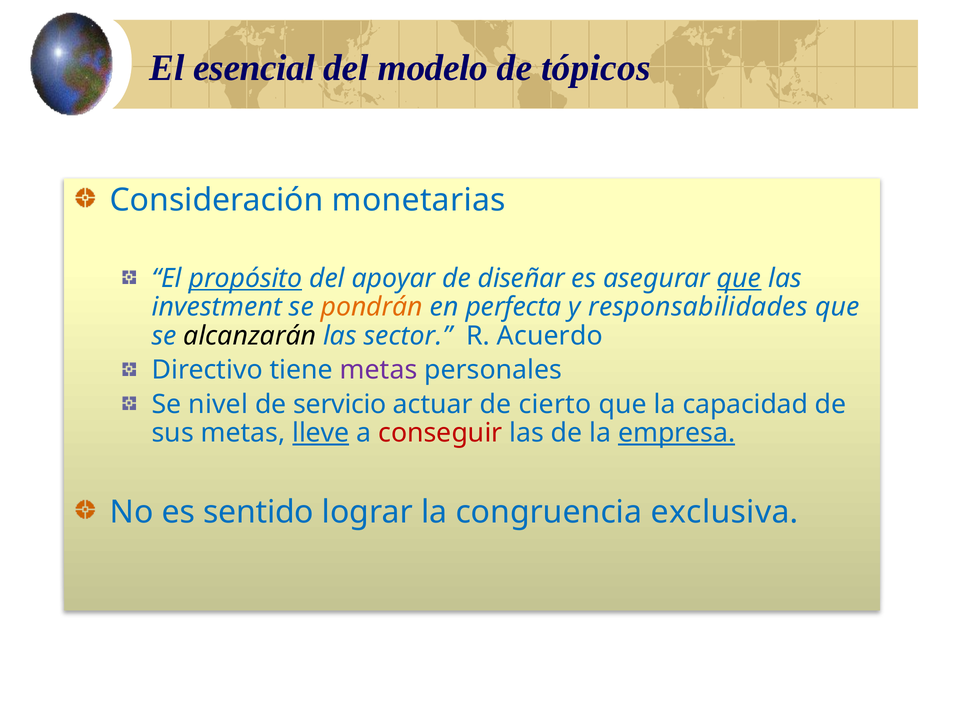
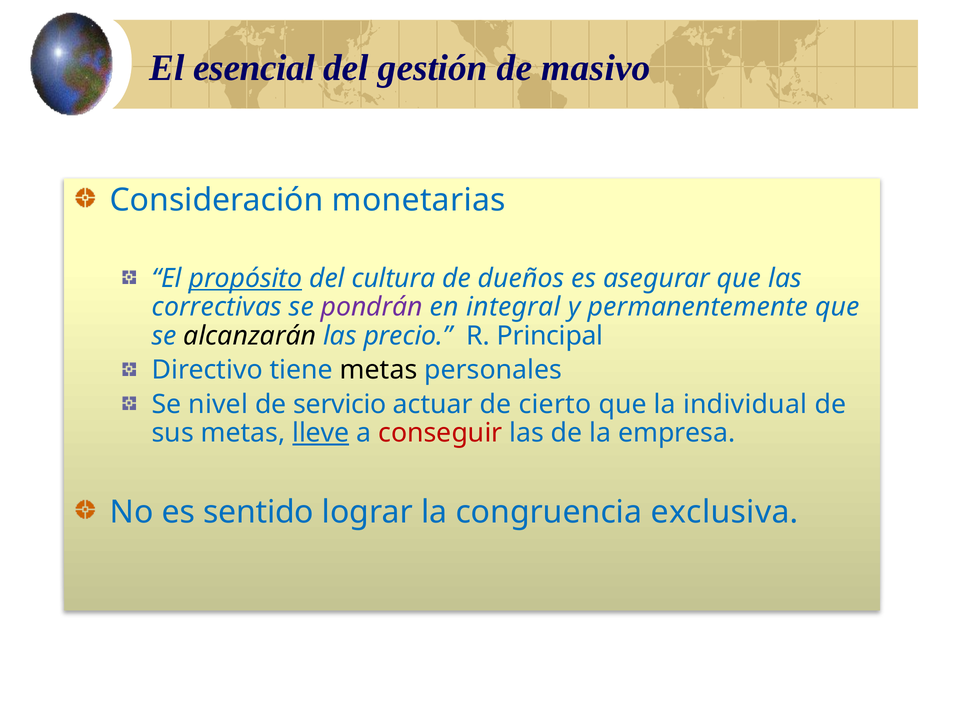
modelo: modelo -> gestión (433, 68)
tópicos: tópicos -> masivo (596, 68)
apoyar: apoyar -> cultura (394, 278)
diseñar: diseñar -> dueños (521, 278)
que underline: present -> none (739, 278)
investment: investment -> correctivas (217, 307)
pondrán colour: orange -> purple (372, 307)
perfecta: perfecta -> integral (513, 307)
responsabilidades: responsabilidades -> permanentemente (698, 307)
sector: sector -> precio (408, 336)
Acuerdo: Acuerdo -> Principal (550, 336)
metas colour: purple -> black (379, 370)
capacidad: capacidad -> individual (745, 404)
empresa underline: present -> none (677, 433)
